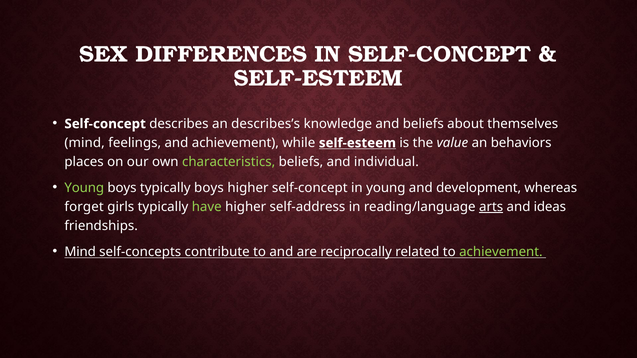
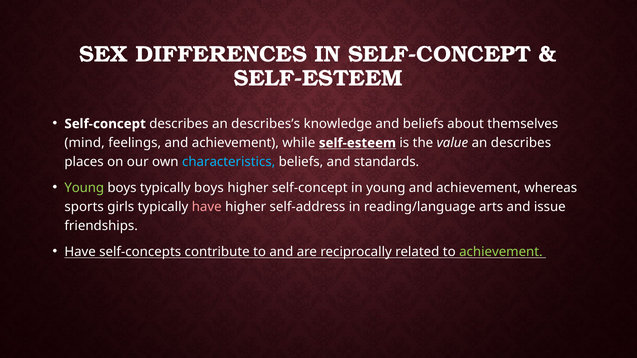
an behaviors: behaviors -> describes (521, 143)
characteristics colour: light green -> light blue (229, 162)
individual: individual -> standards (387, 162)
development: development -> achievement (479, 188)
forget: forget -> sports (84, 207)
have colour: light green -> pink (207, 207)
arts underline: present -> none (491, 207)
ideas: ideas -> issue (550, 207)
Mind: Mind -> Have (80, 252)
